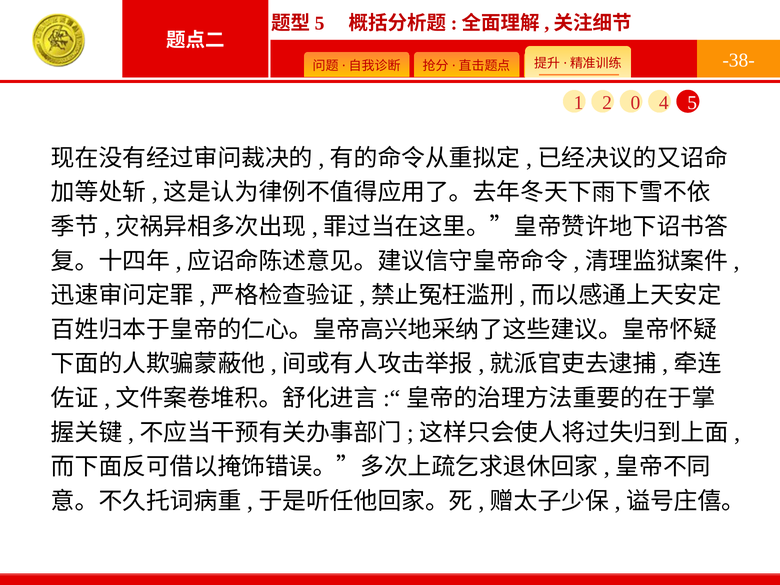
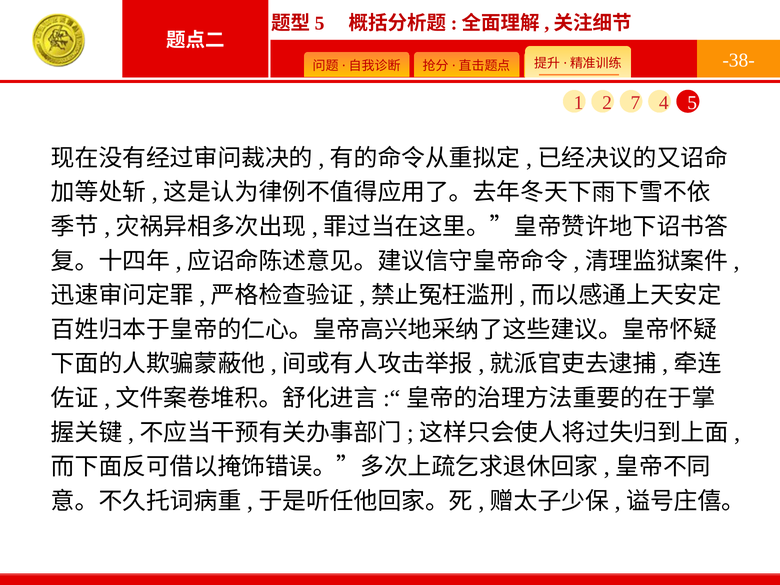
0: 0 -> 7 (635, 103)
